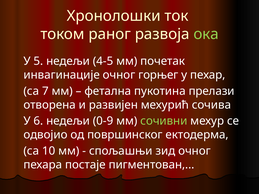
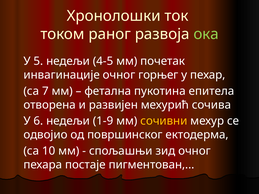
прелази: прелази -> епитела (212, 91)
0-9: 0-9 -> 1-9 (103, 121)
сочивни colour: light green -> yellow (164, 121)
